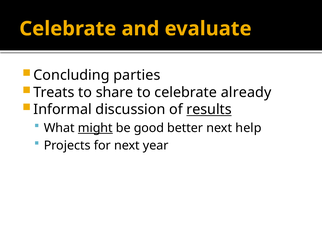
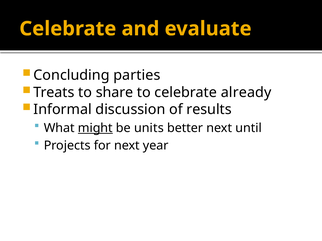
results underline: present -> none (209, 110)
good: good -> units (149, 128)
help: help -> until (249, 128)
